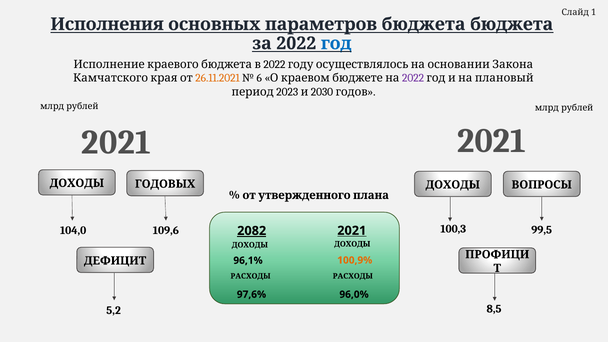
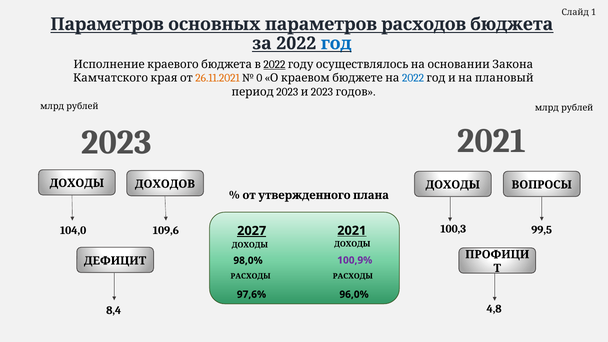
Исполнения: Исполнения -> Параметров (107, 24)
параметров бюджета: бюджета -> расходов (424, 24)
2022 underline: none -> present (274, 64)
6: 6 -> 0 (259, 78)
2022 colour: purple -> blue (413, 78)
2023 2030: 2030 -> 2023 (322, 92)
2021: 2021 -> 2023 (116, 142)
ГОДОВЫХ: ГОДОВЫХ -> ДОХОДОВ (165, 184)
2082: 2082 -> 2027 (252, 231)
100,9% colour: orange -> purple (355, 260)
96,1%: 96,1% -> 98,0% (248, 260)
8,5: 8,5 -> 4,8 (494, 309)
5,2: 5,2 -> 8,4 (114, 311)
